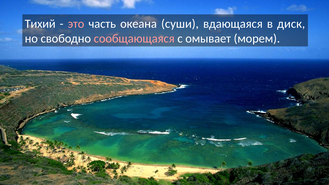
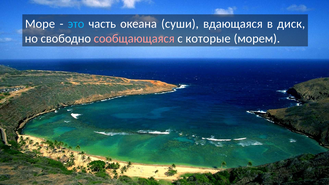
Тихий: Тихий -> Море (40, 24)
это colour: pink -> light blue (76, 24)
омывает: омывает -> которые (208, 39)
